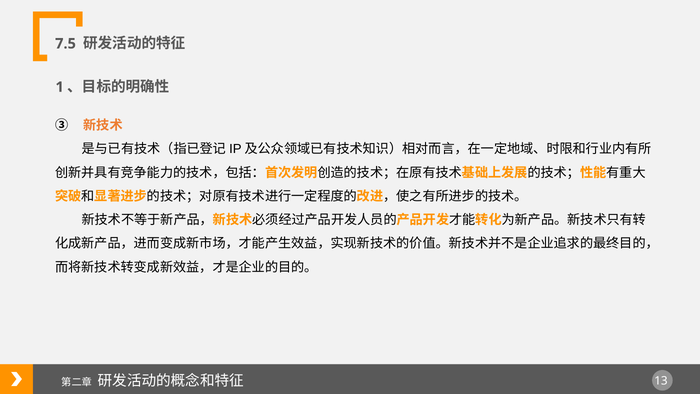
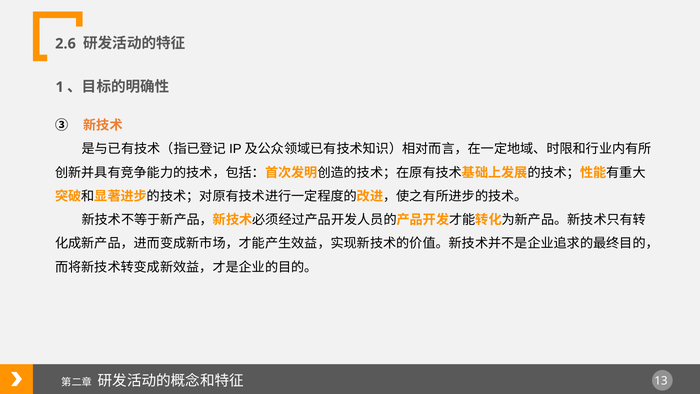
7.5: 7.5 -> 2.6 (66, 44)
